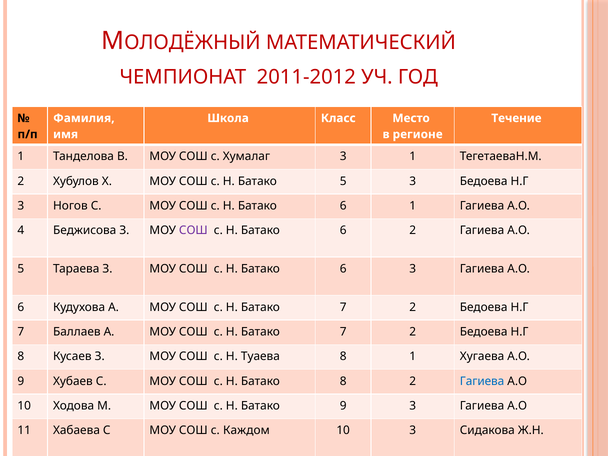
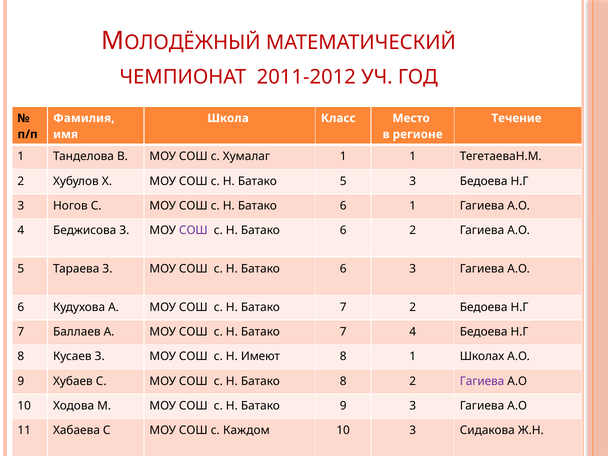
Хумалаг 3: 3 -> 1 (343, 157)
2: 2 -> 4 (413, 332)
Туаева: Туаева -> Имеют (260, 356)
Хугаева: Хугаева -> Школах (482, 356)
Гагиева colour: blue -> purple (482, 381)
